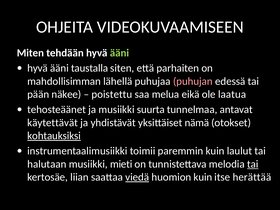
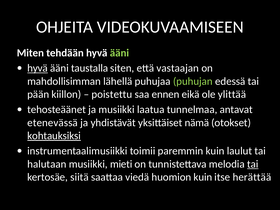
hyvä underline: none -> present (38, 68)
parhaiten: parhaiten -> vastaajan (178, 68)
puhujan colour: pink -> light green (193, 81)
näkee: näkee -> kiillon (66, 94)
melua: melua -> ennen (166, 94)
laatua: laatua -> ylittää (232, 94)
suurta: suurta -> laatua (151, 110)
käytettävät: käytettävät -> etenevässä (53, 123)
liian: liian -> siitä (80, 177)
viedä underline: present -> none (137, 177)
